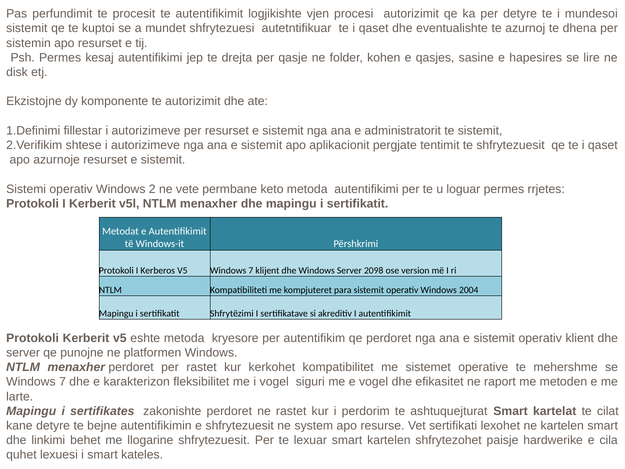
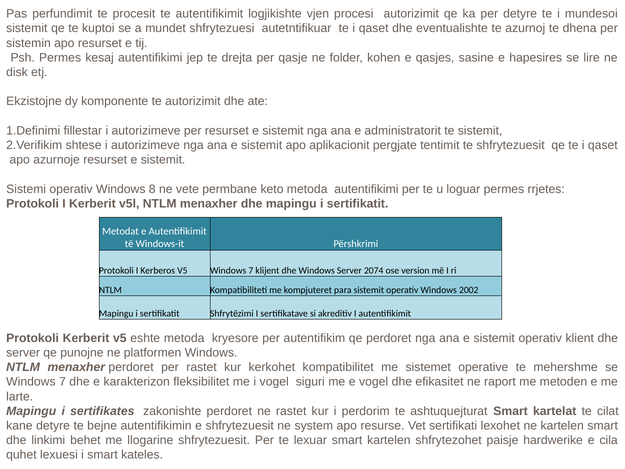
2: 2 -> 8 (152, 189)
2098: 2098 -> 2074 (374, 270)
2004: 2004 -> 2002 (469, 290)
